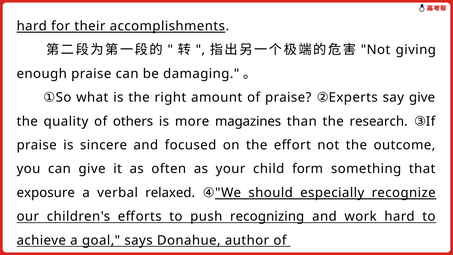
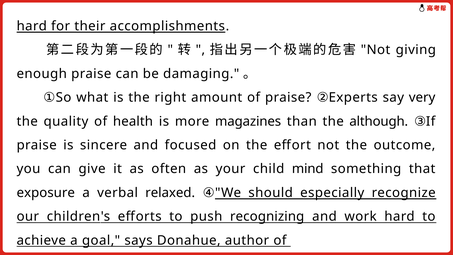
say give: give -> very (422, 97)
others: others -> health (133, 121)
research: research -> although (379, 121)
form: form -> mind (308, 169)
